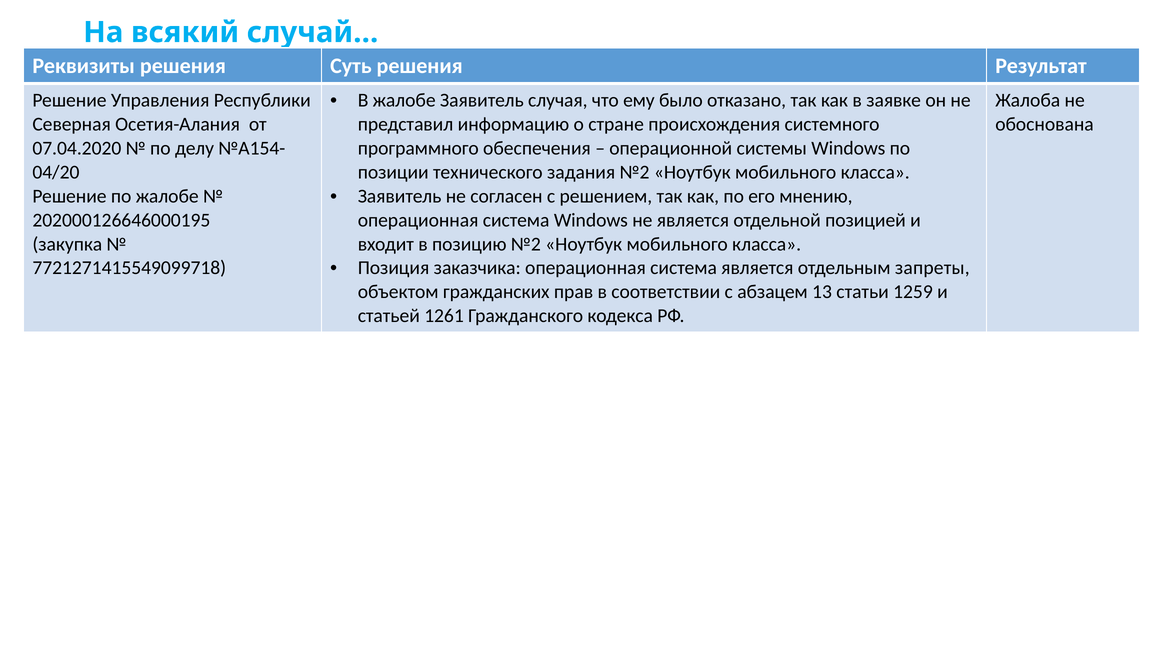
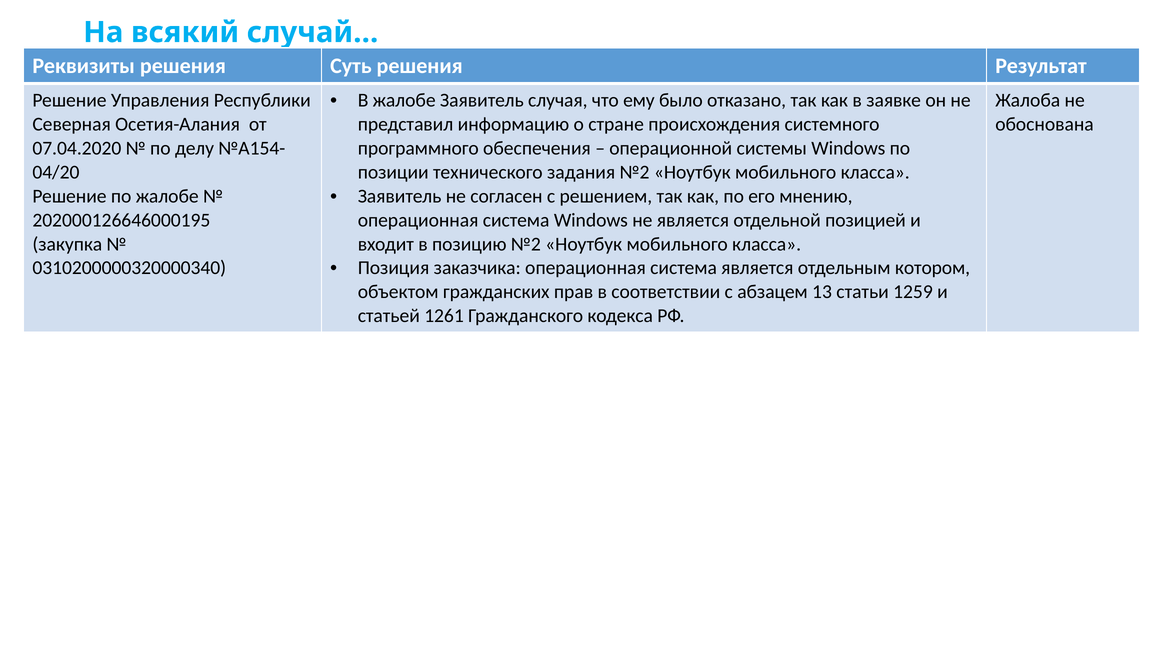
запреты: запреты -> котором (933, 268)
7721271415549099718: 7721271415549099718 -> 0310200000320000340 (129, 268)
